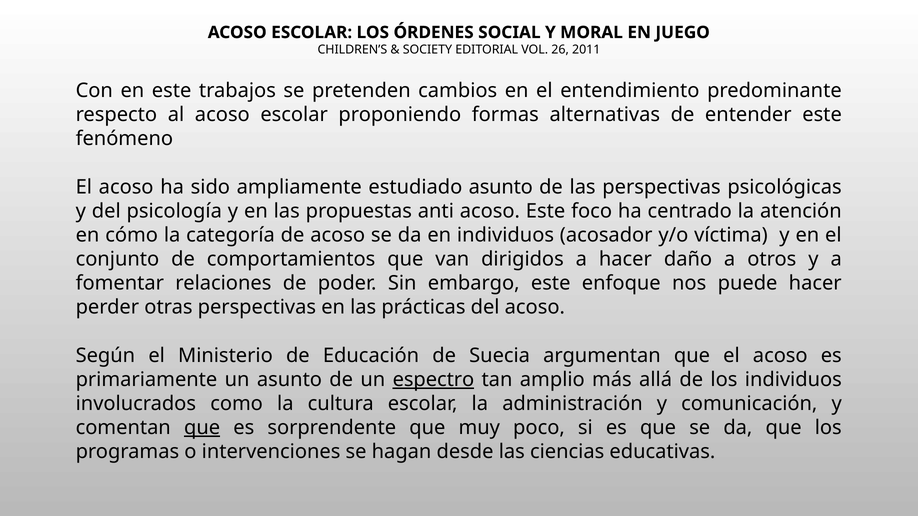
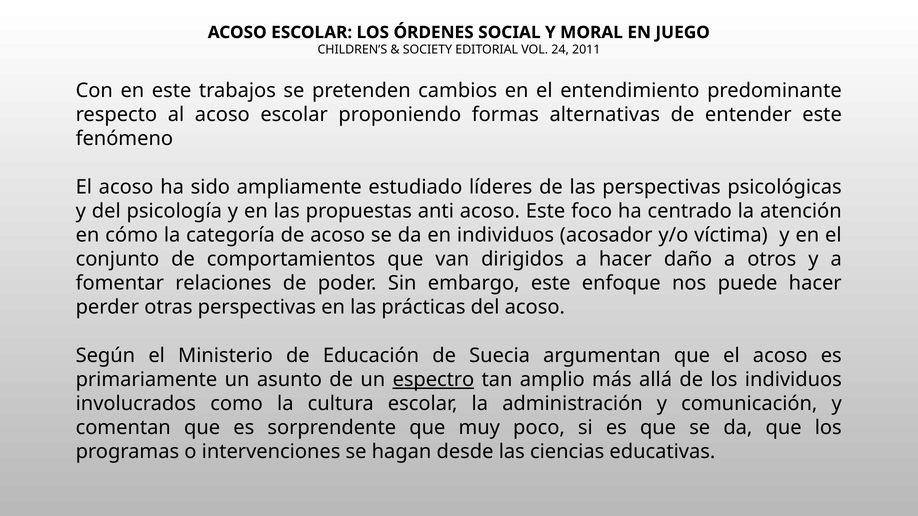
26: 26 -> 24 (560, 50)
estudiado asunto: asunto -> líderes (501, 187)
que underline: present -> none (202, 428)
